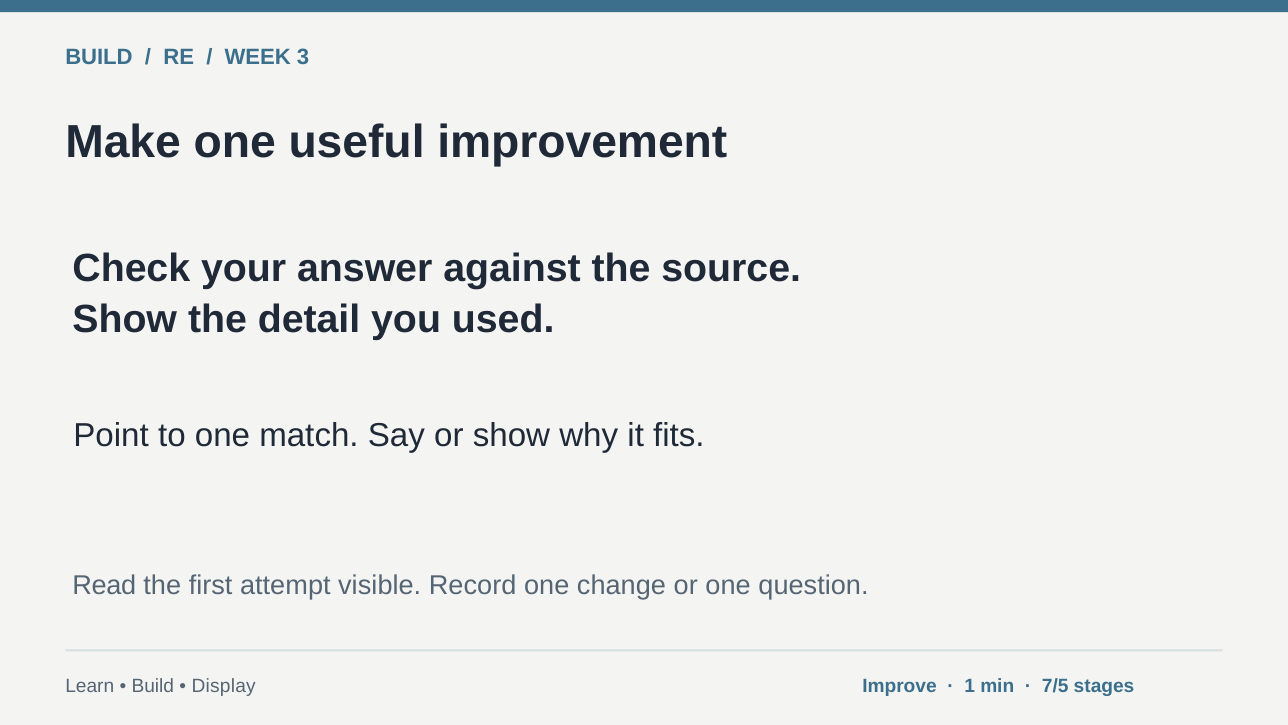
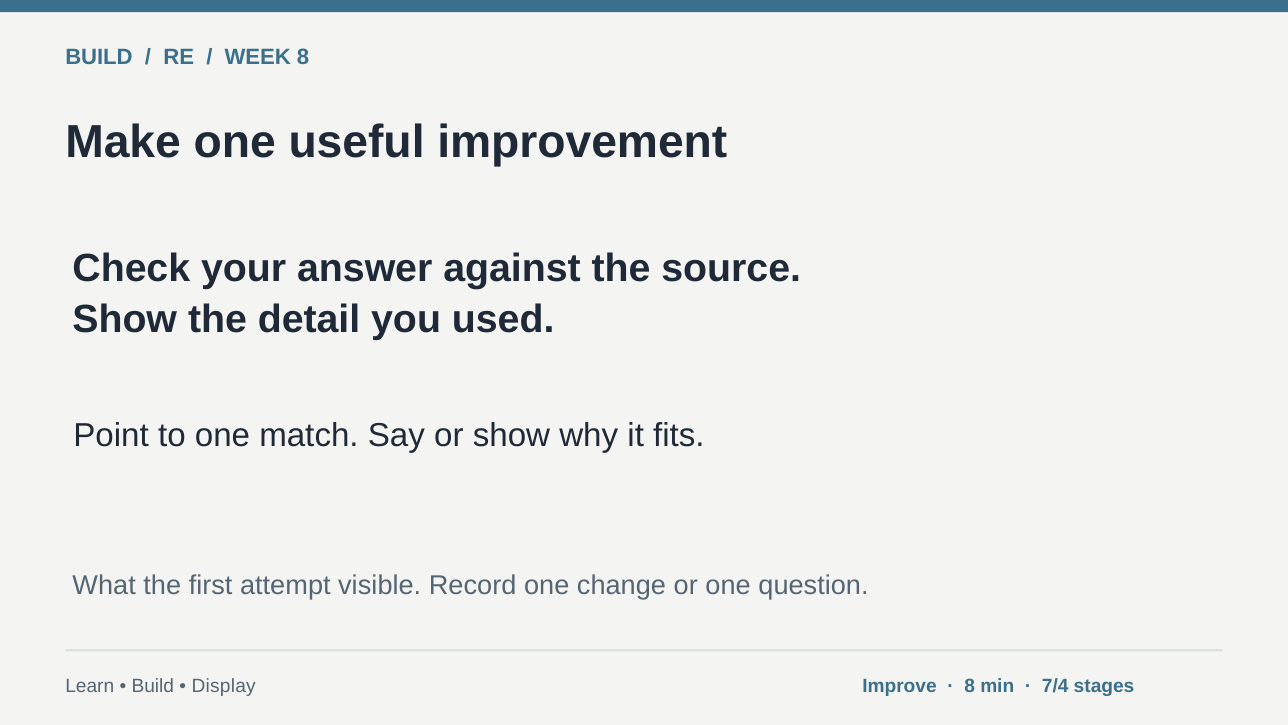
WEEK 3: 3 -> 8 (303, 57)
Read: Read -> What (104, 585)
1: 1 -> 8 (970, 686)
7/5: 7/5 -> 7/4 (1055, 686)
